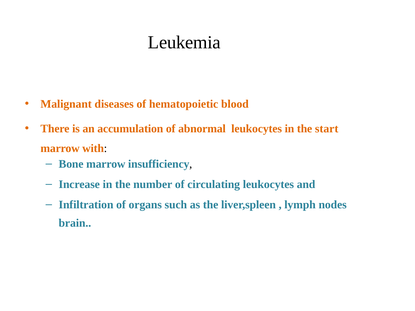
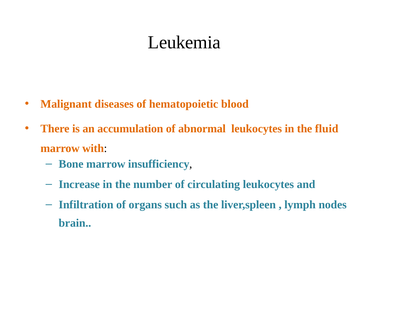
start: start -> fluid (327, 129)
